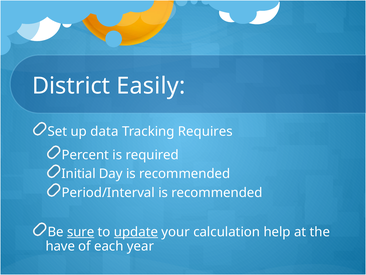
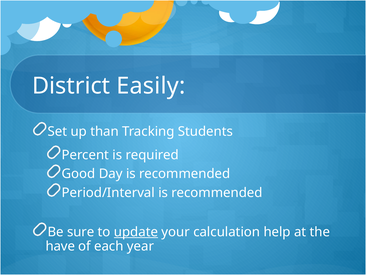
data: data -> than (104, 131)
Requires: Requires -> Students (205, 131)
Initial: Initial -> Good (78, 173)
sure underline: present -> none (81, 232)
